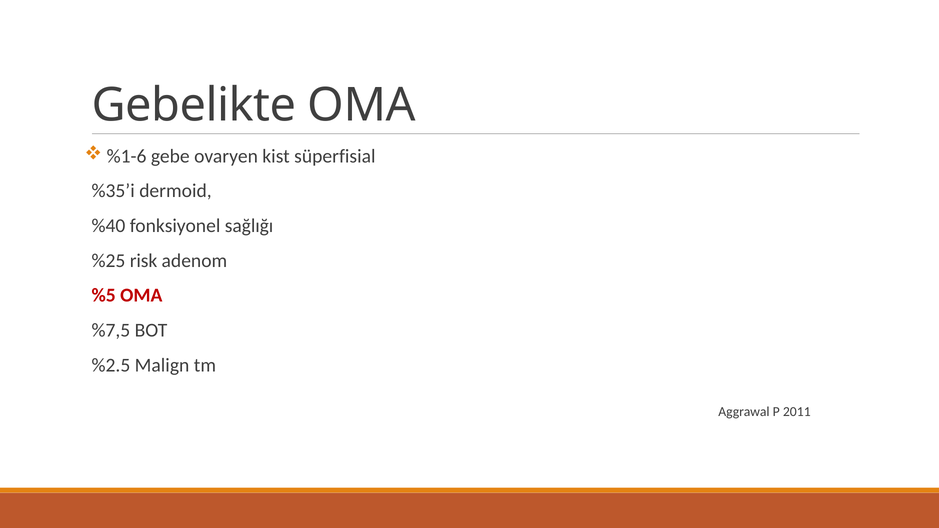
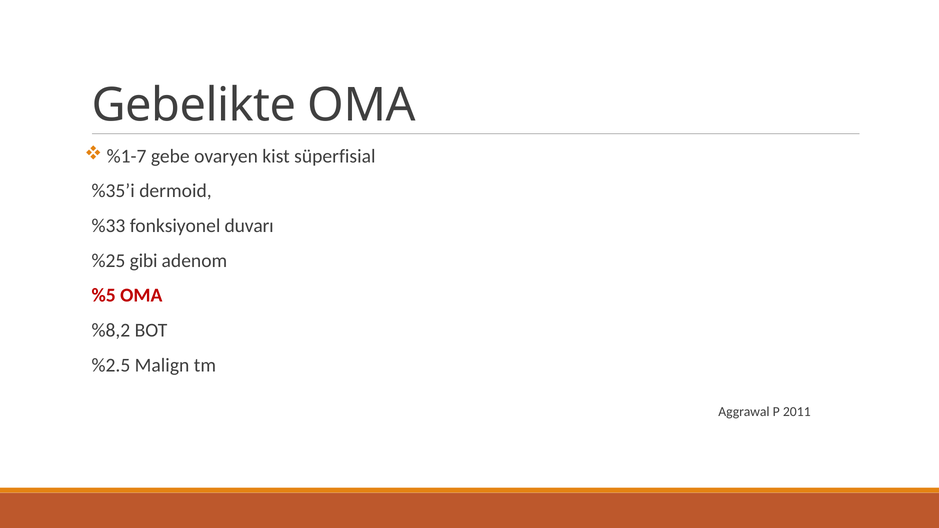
%1-6: %1-6 -> %1-7 (127, 156)
%40: %40 -> %33 (108, 226)
sağlığı: sağlığı -> duvarı (249, 226)
risk: risk -> gibi (144, 261)
%7,5: %7,5 -> %8,2 (111, 330)
